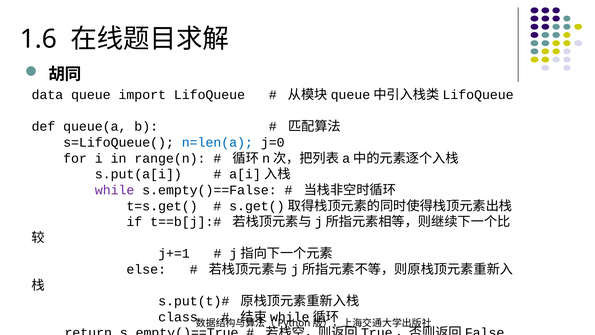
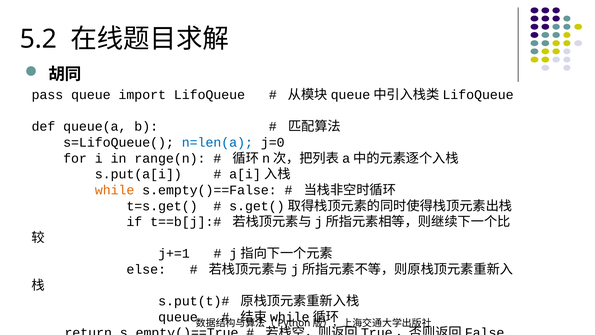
1.6: 1.6 -> 5.2 (38, 39)
data: data -> pass (47, 95)
while colour: purple -> orange (115, 190)
class: class -> queue (178, 317)
